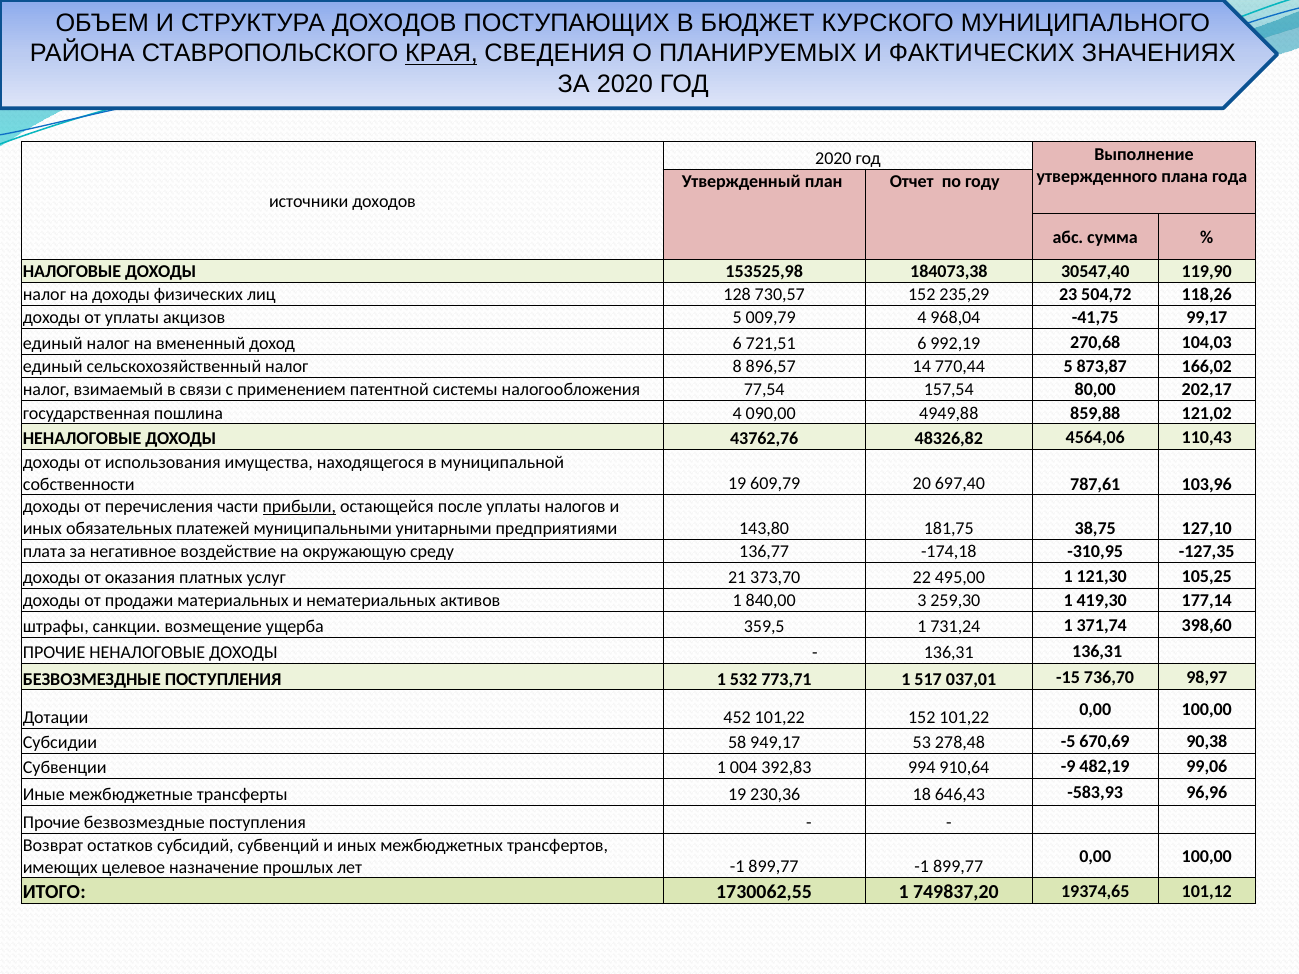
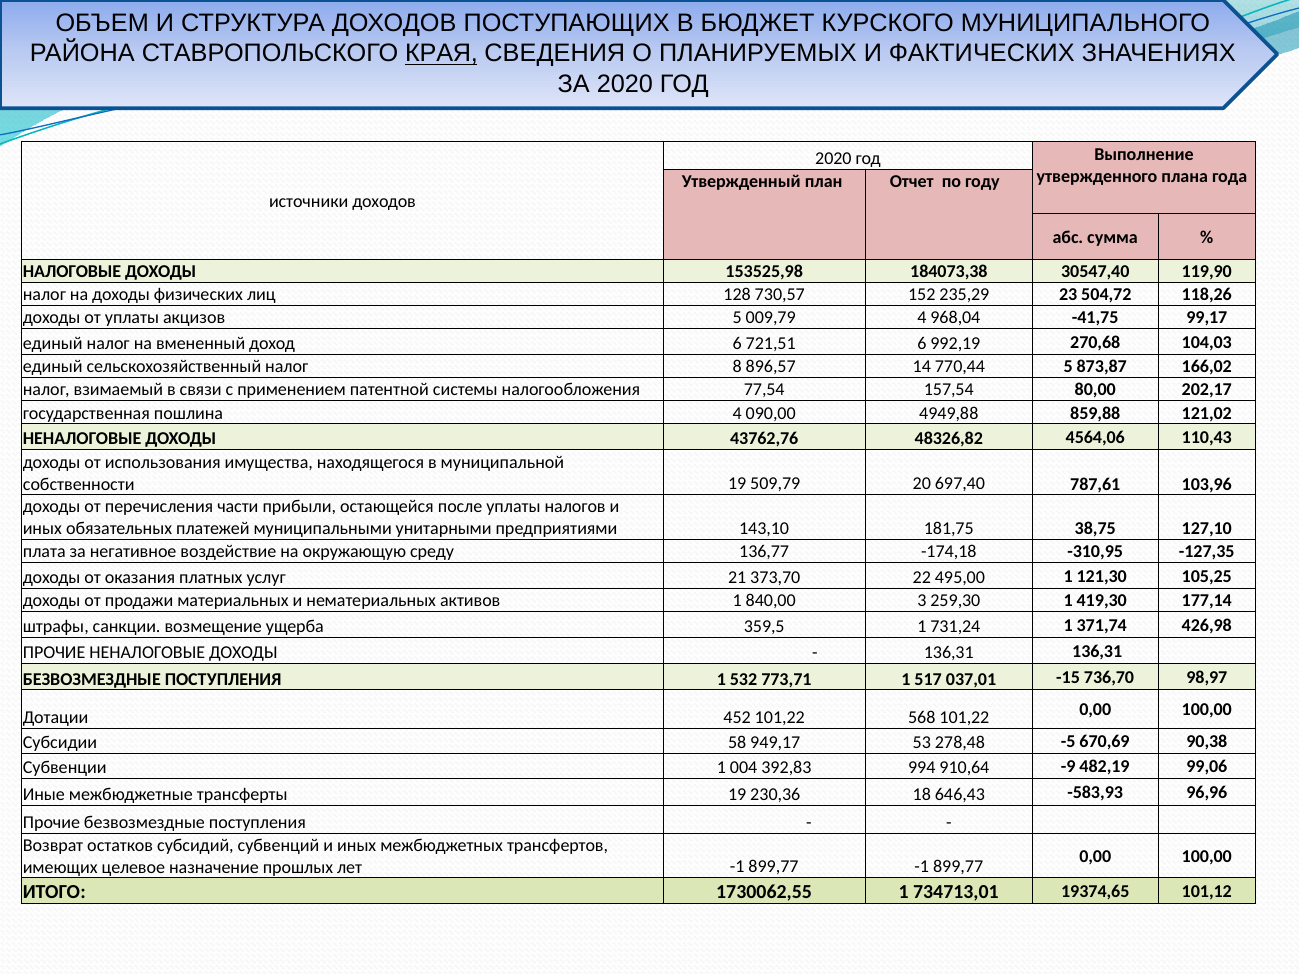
609,79: 609,79 -> 509,79 (775, 484)
прибыли underline: present -> none (299, 507)
143,80: 143,80 -> 143,10 (764, 529)
398,60: 398,60 -> 426,98 (1207, 626)
101,22 152: 152 -> 568 (922, 718)
749837,20: 749837,20 -> 734713,01 (956, 892)
